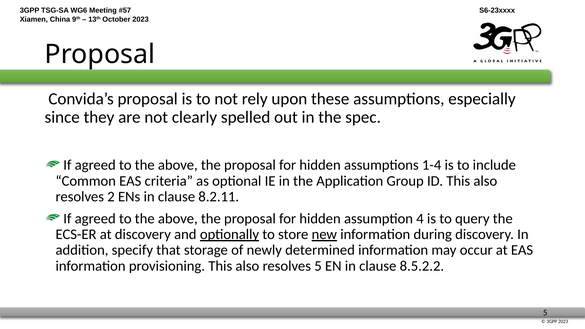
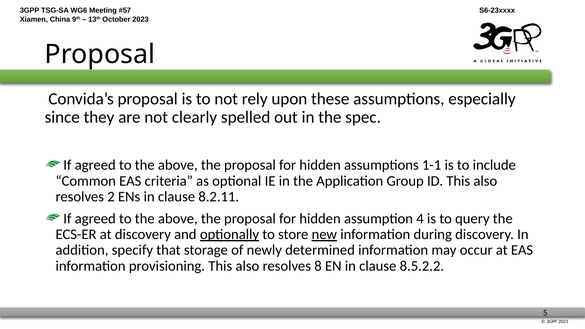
1-4: 1-4 -> 1-1 (432, 165)
resolves 5: 5 -> 8 (318, 266)
